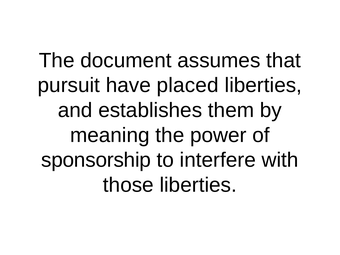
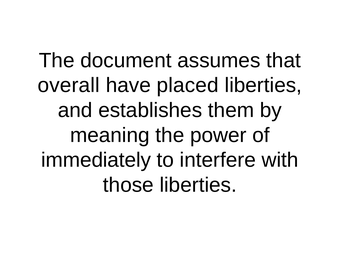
pursuit: pursuit -> overall (69, 85)
sponsorship: sponsorship -> immediately (96, 160)
